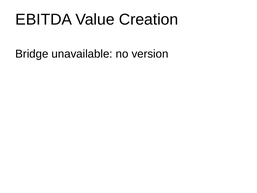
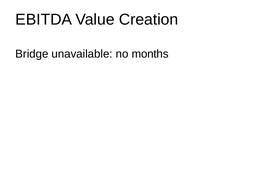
version: version -> months (150, 54)
